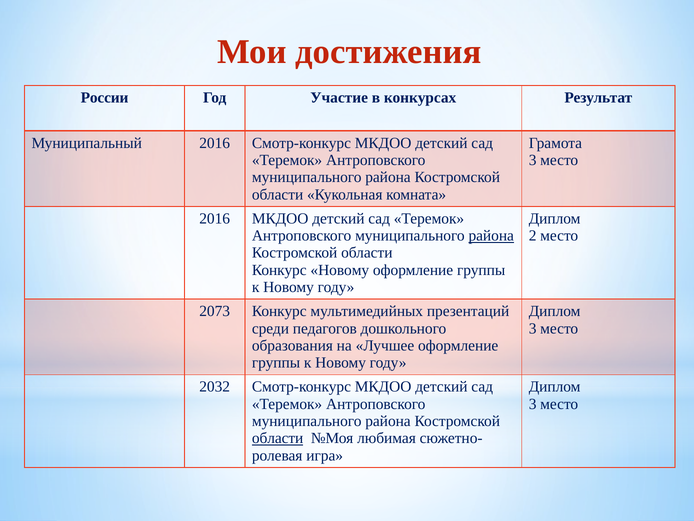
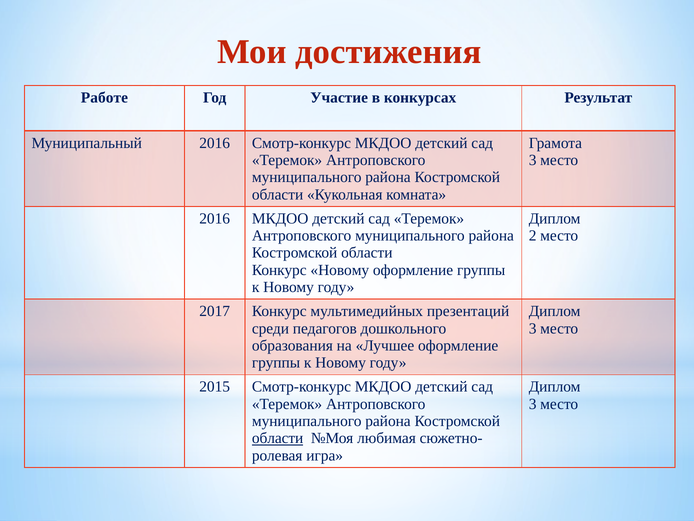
России: России -> Работе (104, 98)
района underline: present -> none (491, 236)
2073: 2073 -> 2017 (215, 311)
2032: 2032 -> 2015 (215, 387)
